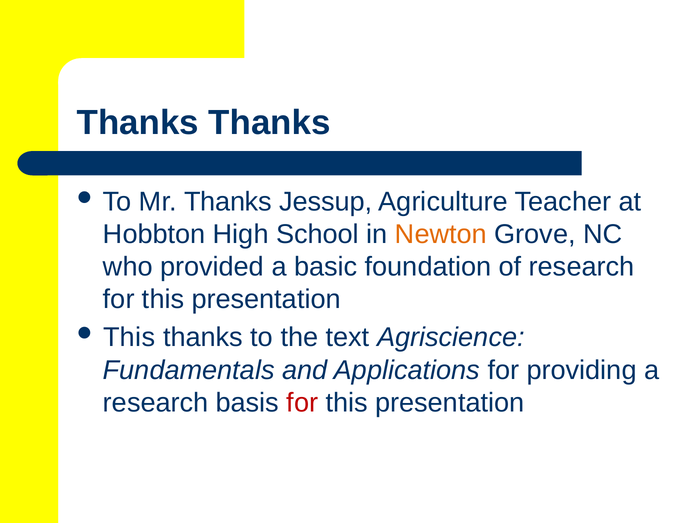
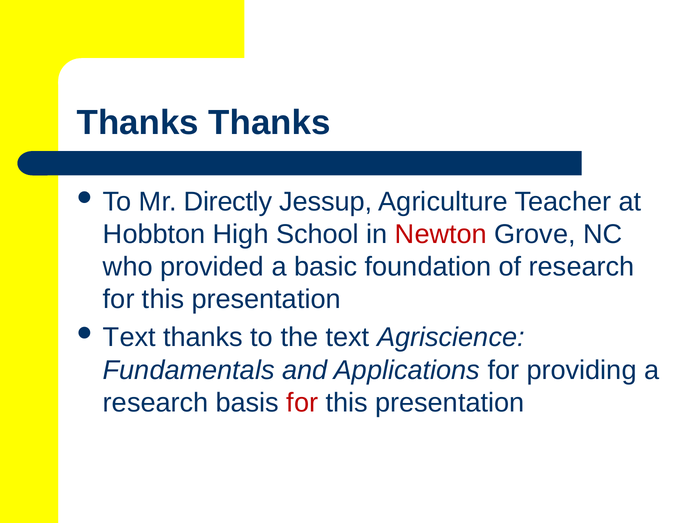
Mr Thanks: Thanks -> Directly (228, 202)
Newton colour: orange -> red (441, 235)
This: This -> Text (129, 338)
